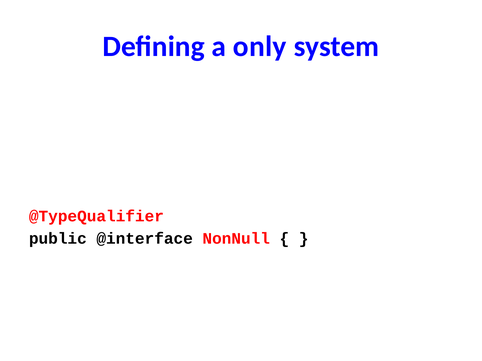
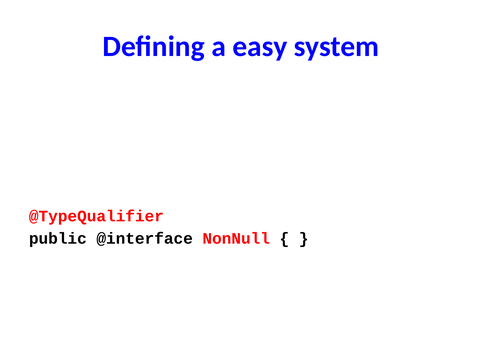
only: only -> easy (260, 47)
